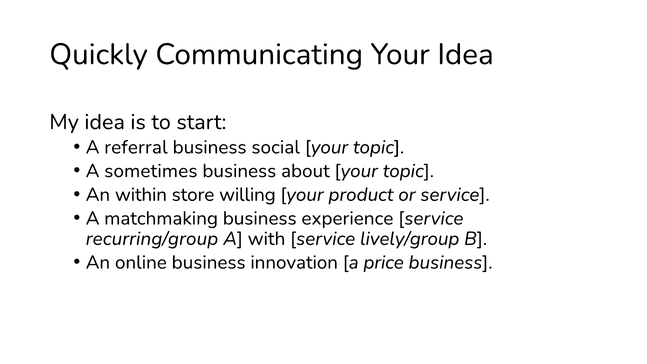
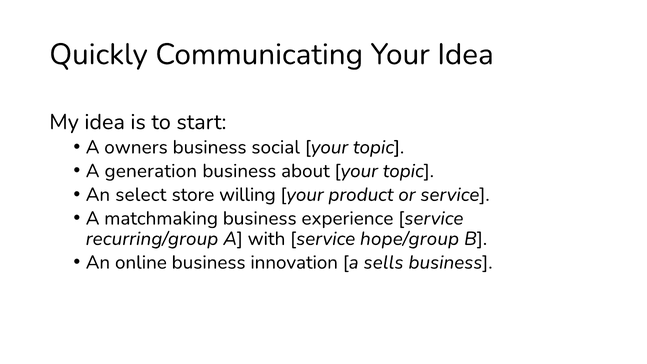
referral: referral -> owners (136, 147)
sometimes: sometimes -> generation (151, 171)
within: within -> select (141, 195)
lively/group: lively/group -> hope/group (410, 239)
price: price -> sells (383, 262)
